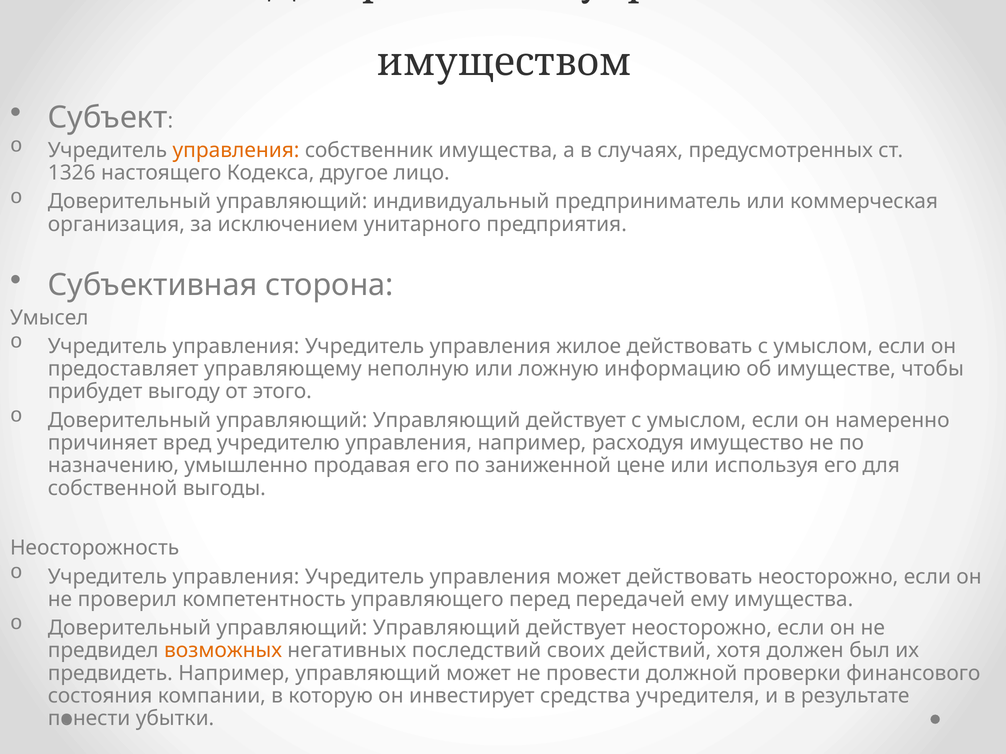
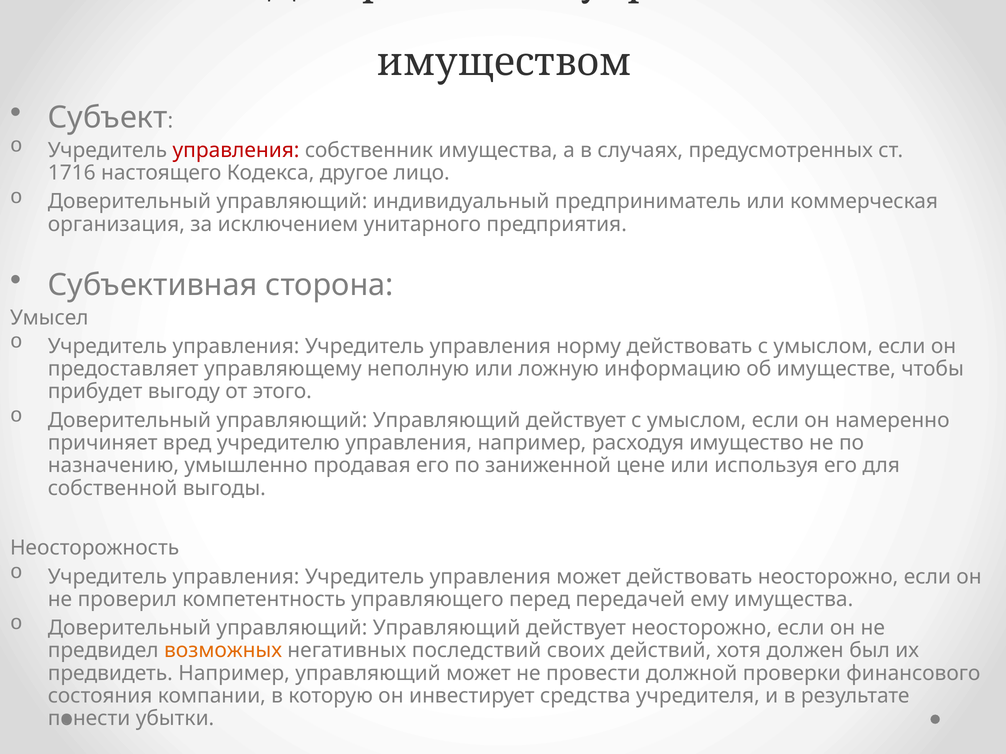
управления colour: orange -> red (236, 150)
1326: 1326 -> 1716 (72, 173)
жилое: жилое -> норму (589, 347)
